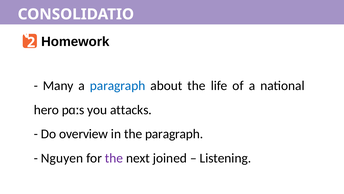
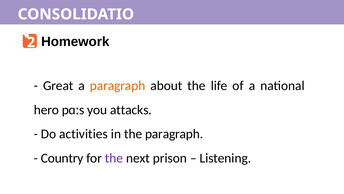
Many: Many -> Great (58, 85)
paragraph colour: blue -> orange (118, 85)
overview: overview -> activities (83, 134)
Nguyen: Nguyen -> Country (62, 158)
joined: joined -> prison (170, 158)
